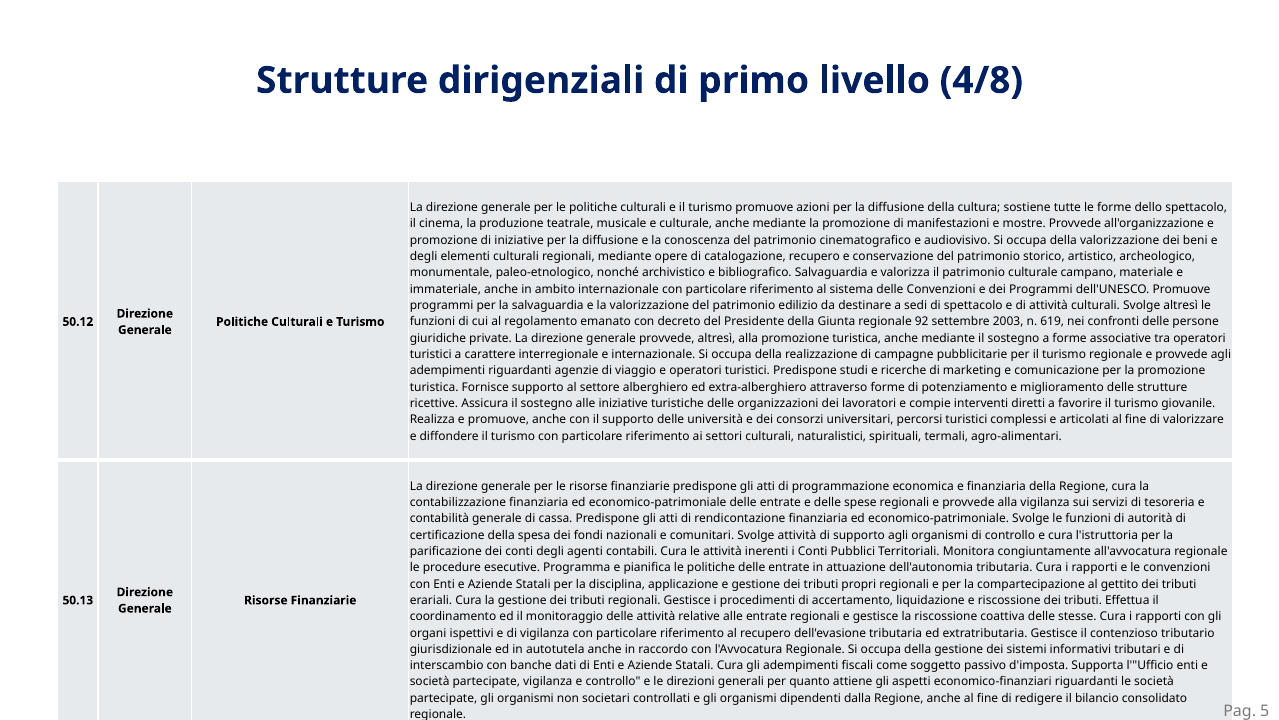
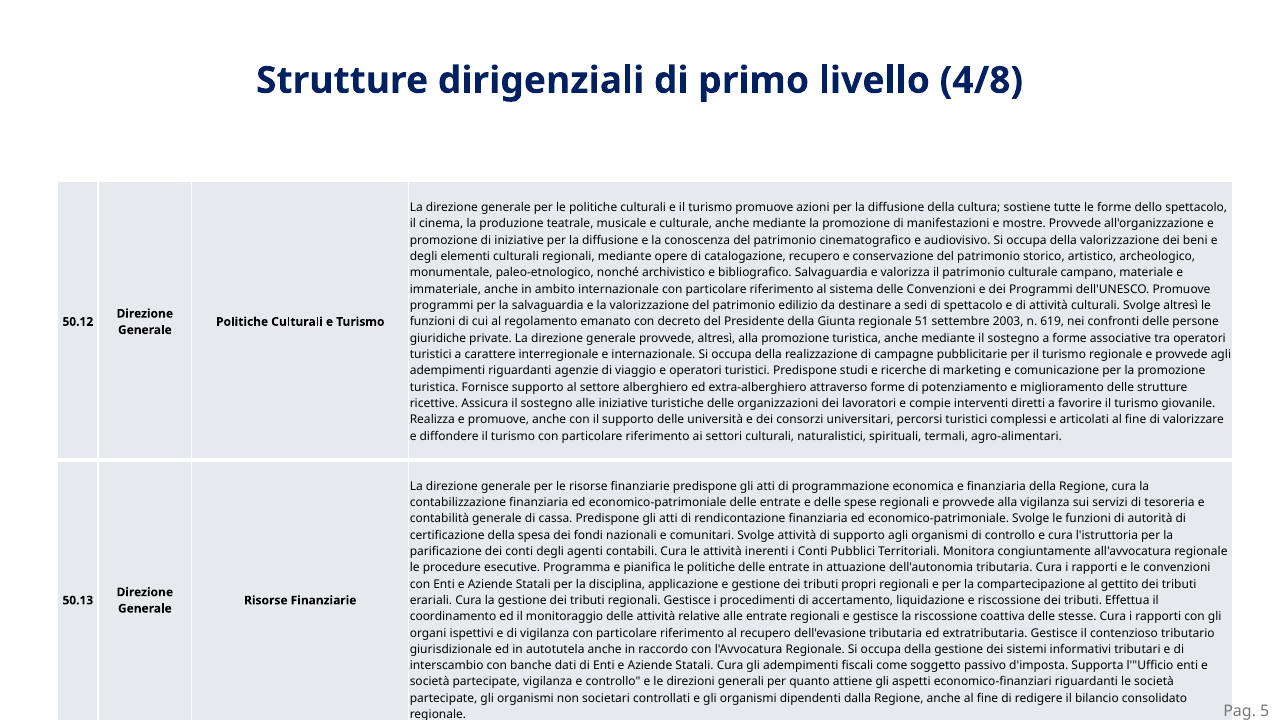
92: 92 -> 51 (922, 322)
